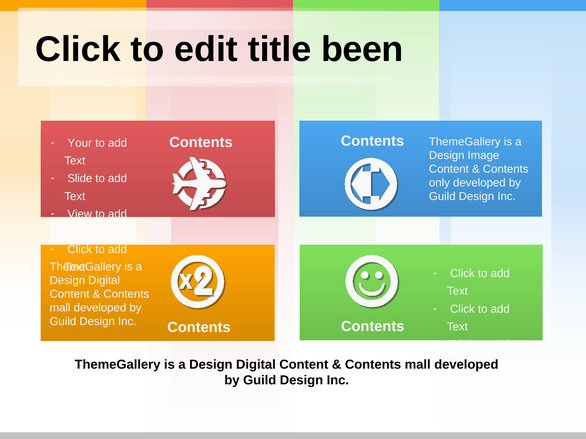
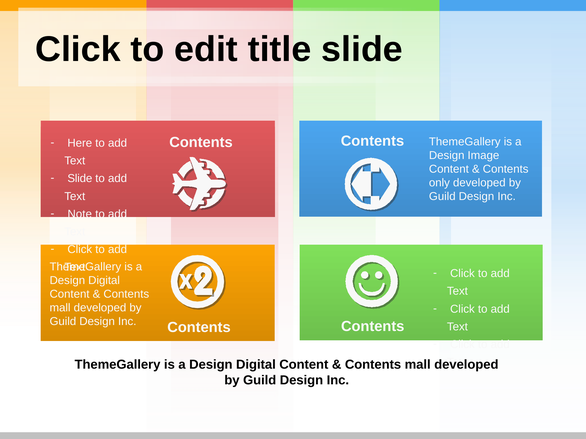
title been: been -> slide (362, 49)
Your: Your -> Here (80, 143)
View: View -> Note (80, 214)
